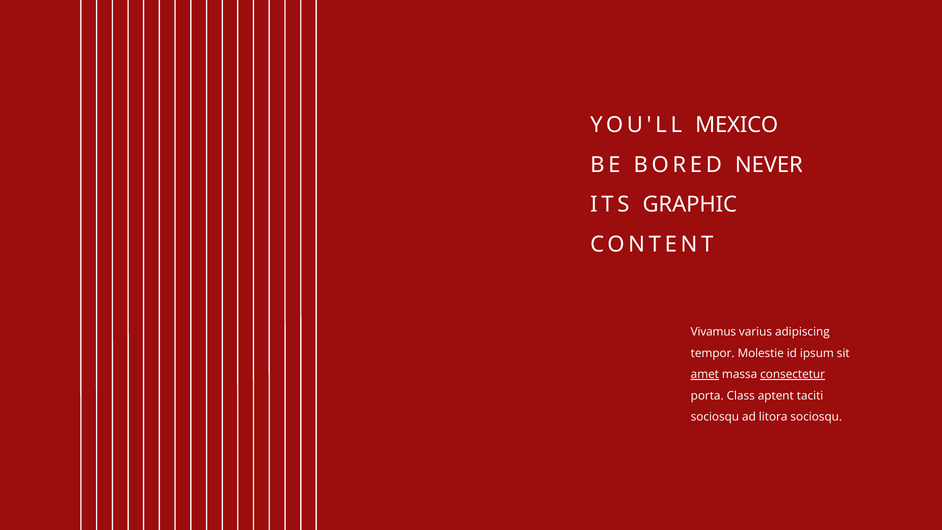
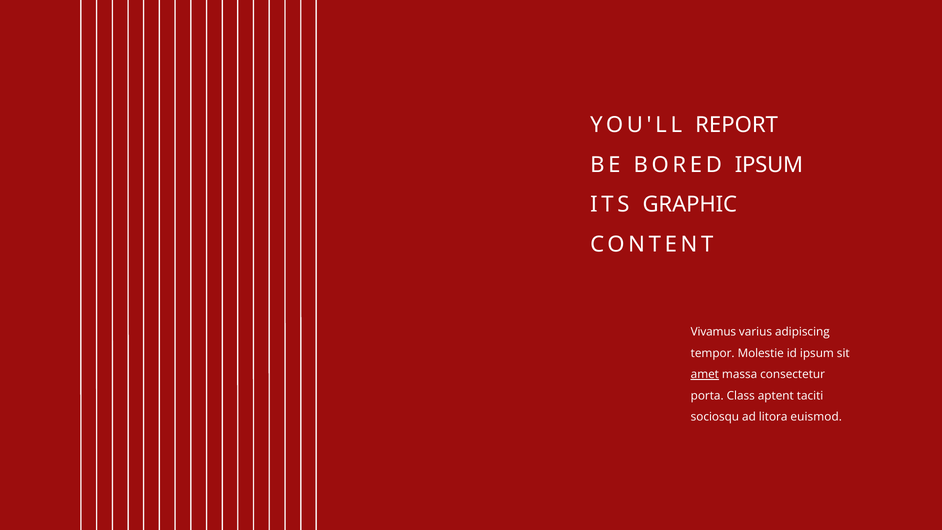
MEXICO: MEXICO -> REPORT (737, 125)
BORED NEVER: NEVER -> IPSUM (769, 165)
consectetur underline: present -> none (793, 374)
litora sociosqu: sociosqu -> euismod (816, 417)
